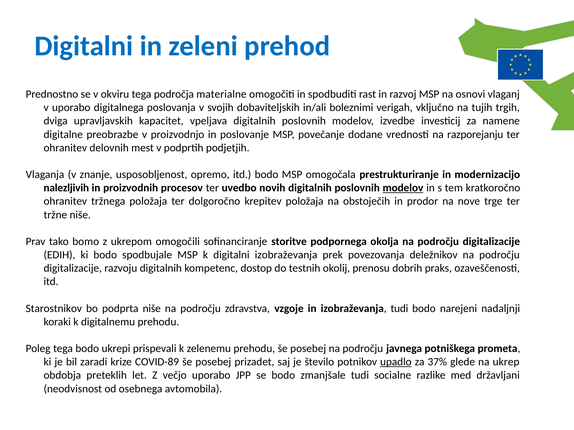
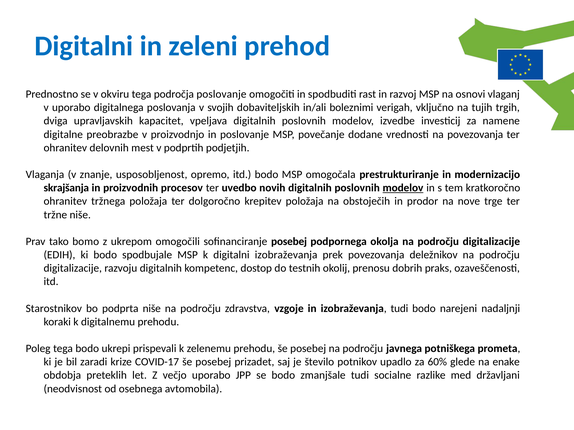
področja materialne: materialne -> poslovanje (221, 94)
na razporejanju: razporejanju -> povezovanja (475, 135)
nalezljivih: nalezljivih -> skrajšanja (66, 188)
sofinanciranje storitve: storitve -> posebej (289, 242)
COVID-89: COVID-89 -> COVID-17 (157, 362)
upadlo underline: present -> none (396, 362)
37%: 37% -> 60% (437, 362)
ukrep: ukrep -> enake (506, 362)
